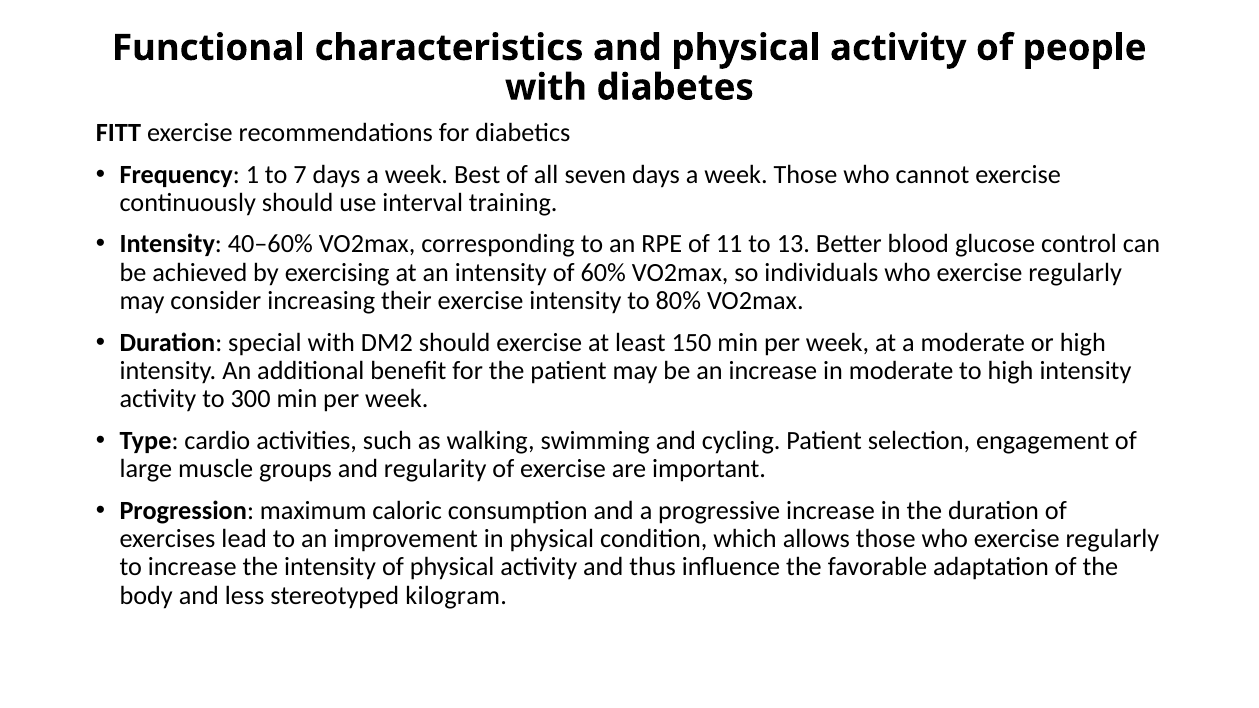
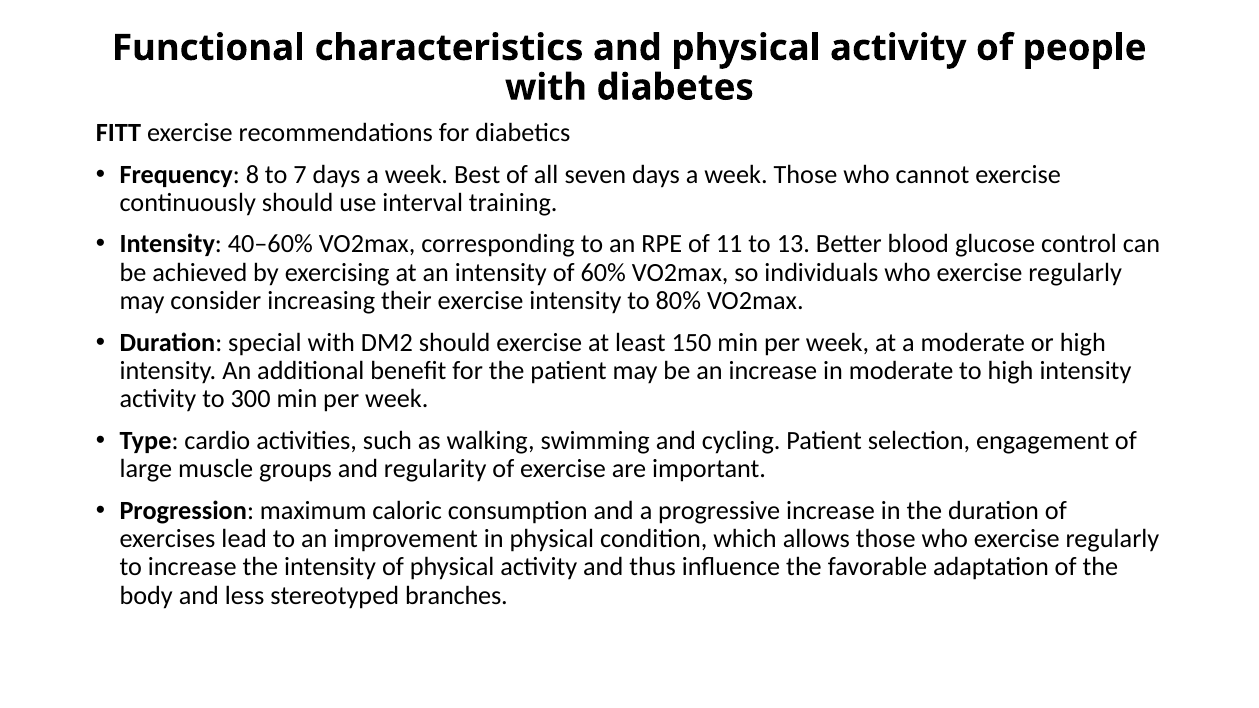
1: 1 -> 8 (252, 174)
kilogram: kilogram -> branches (456, 596)
